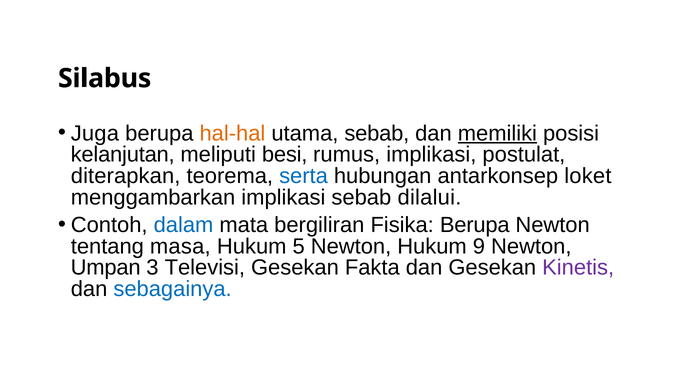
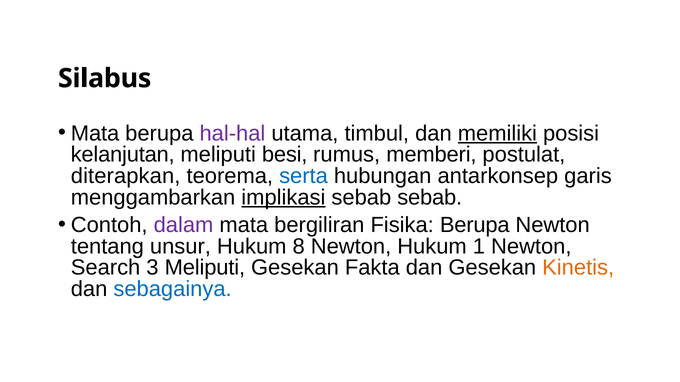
Juga: Juga -> Mata (95, 133)
hal-hal colour: orange -> purple (232, 133)
utama sebab: sebab -> timbul (377, 133)
rumus implikasi: implikasi -> memberi (431, 155)
loket: loket -> garis (588, 176)
implikasi underline: none -> present (283, 198)
sebab dilalui: dilalui -> sebab (430, 198)
dalam colour: blue -> purple (184, 225)
masa: masa -> unsur (180, 247)
5: 5 -> 8 (299, 247)
9: 9 -> 1 (479, 247)
Umpan: Umpan -> Search (106, 268)
3 Televisi: Televisi -> Meliputi (205, 268)
Kinetis colour: purple -> orange (578, 268)
